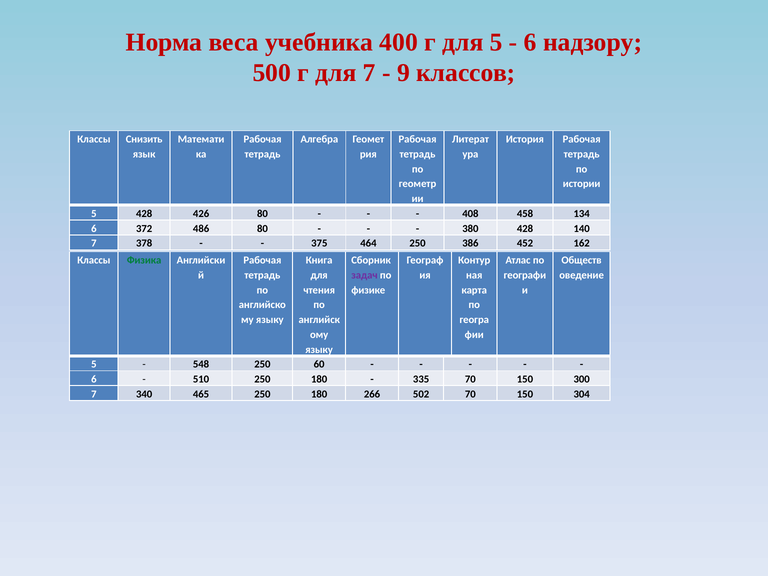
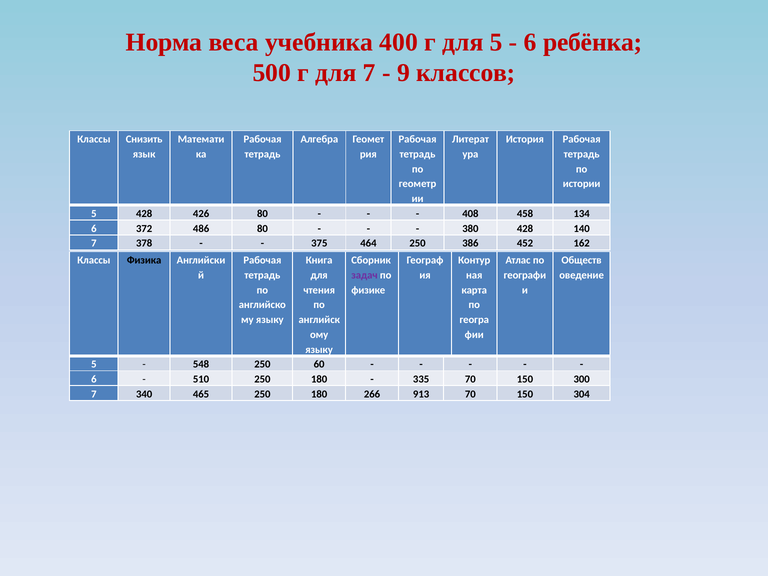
надзору: надзору -> ребёнка (593, 42)
Физика colour: green -> black (144, 260)
502: 502 -> 913 (421, 394)
